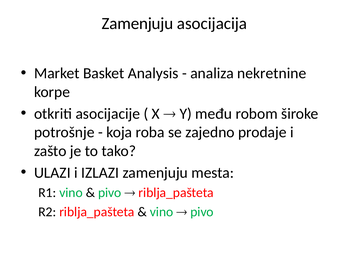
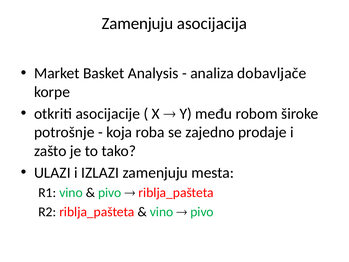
nekretnine: nekretnine -> dobavljače (272, 73)
